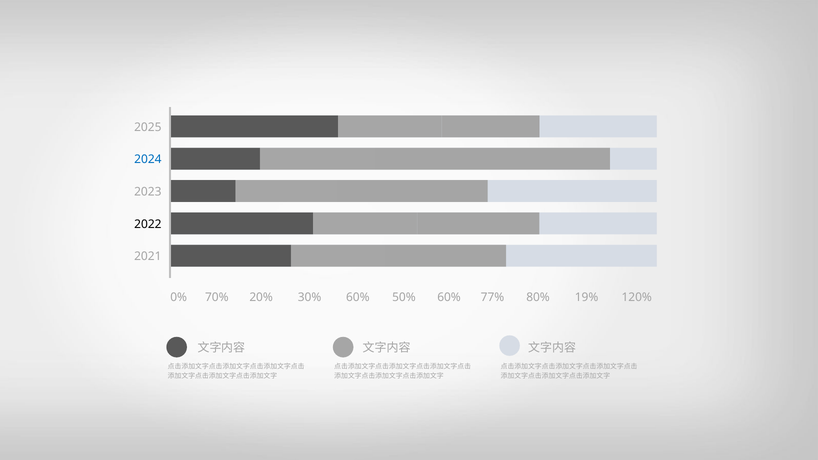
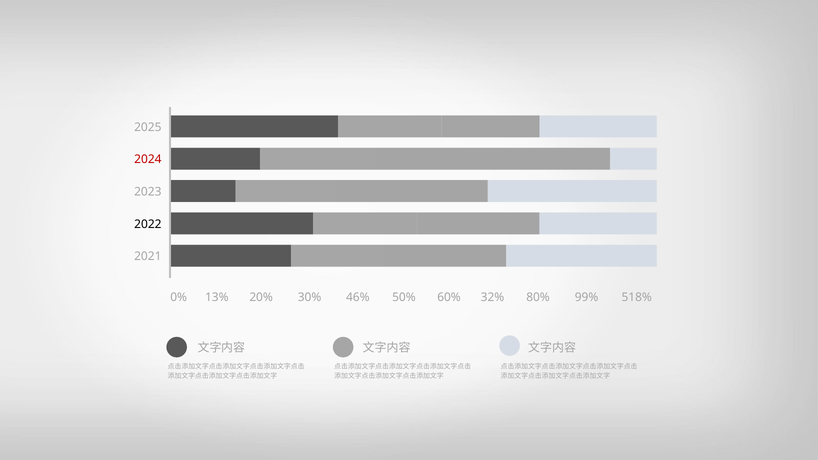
2024 colour: blue -> red (148, 160)
70%: 70% -> 13% (217, 297)
60%: 60% -> 46% (358, 297)
77%: 77% -> 32% (493, 297)
19%: 19% -> 99% (587, 297)
120%: 120% -> 518% (637, 297)
